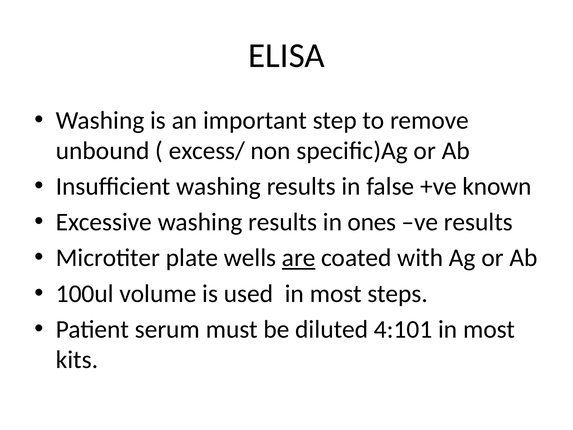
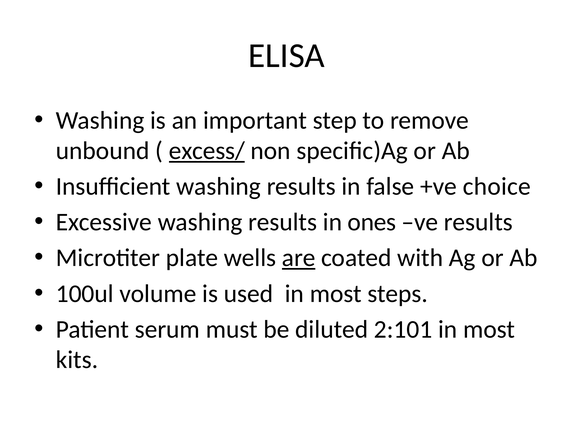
excess/ underline: none -> present (207, 151)
known: known -> choice (497, 186)
4:101: 4:101 -> 2:101 (403, 329)
